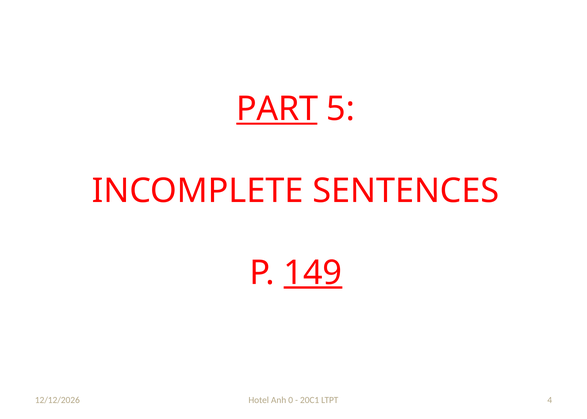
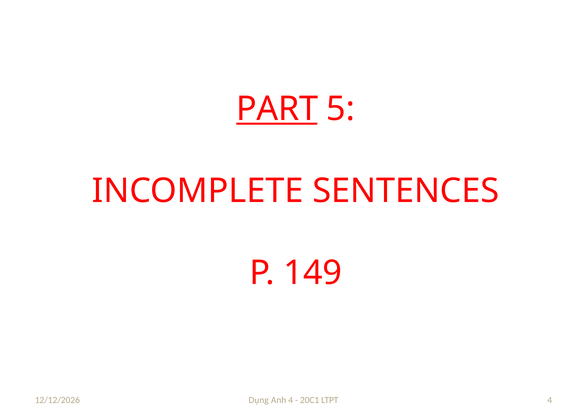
149 underline: present -> none (313, 273)
Hotel: Hotel -> Dụng (259, 400)
Anh 0: 0 -> 4 (291, 400)
